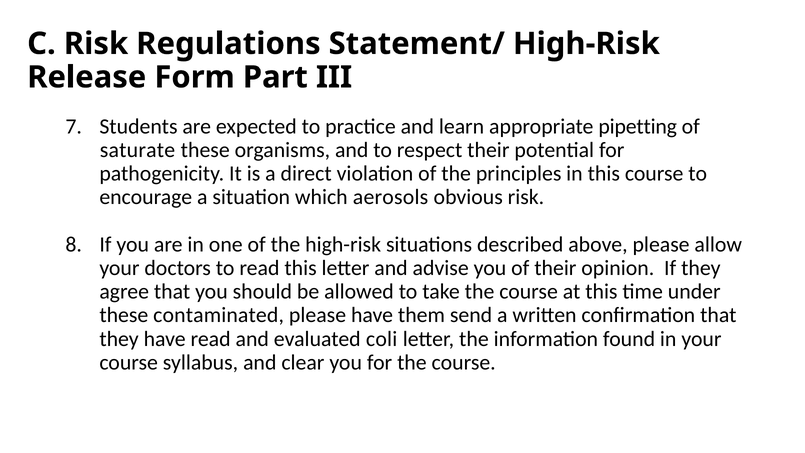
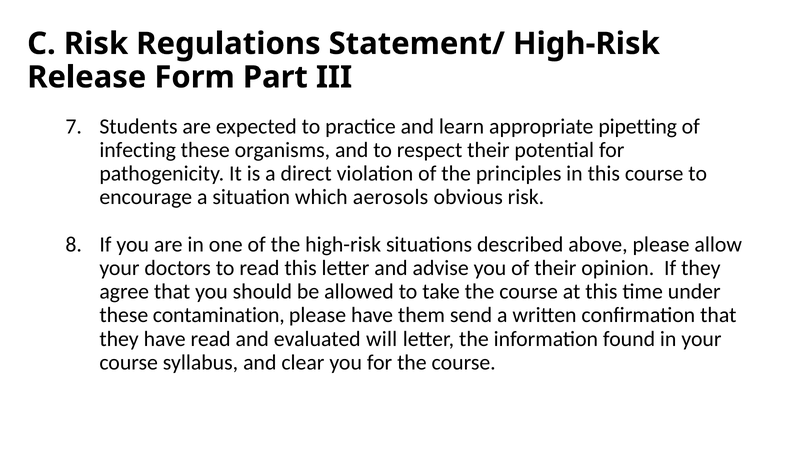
saturate: saturate -> infecting (138, 150)
contaminated: contaminated -> contamination (219, 315)
coli: coli -> will (382, 339)
